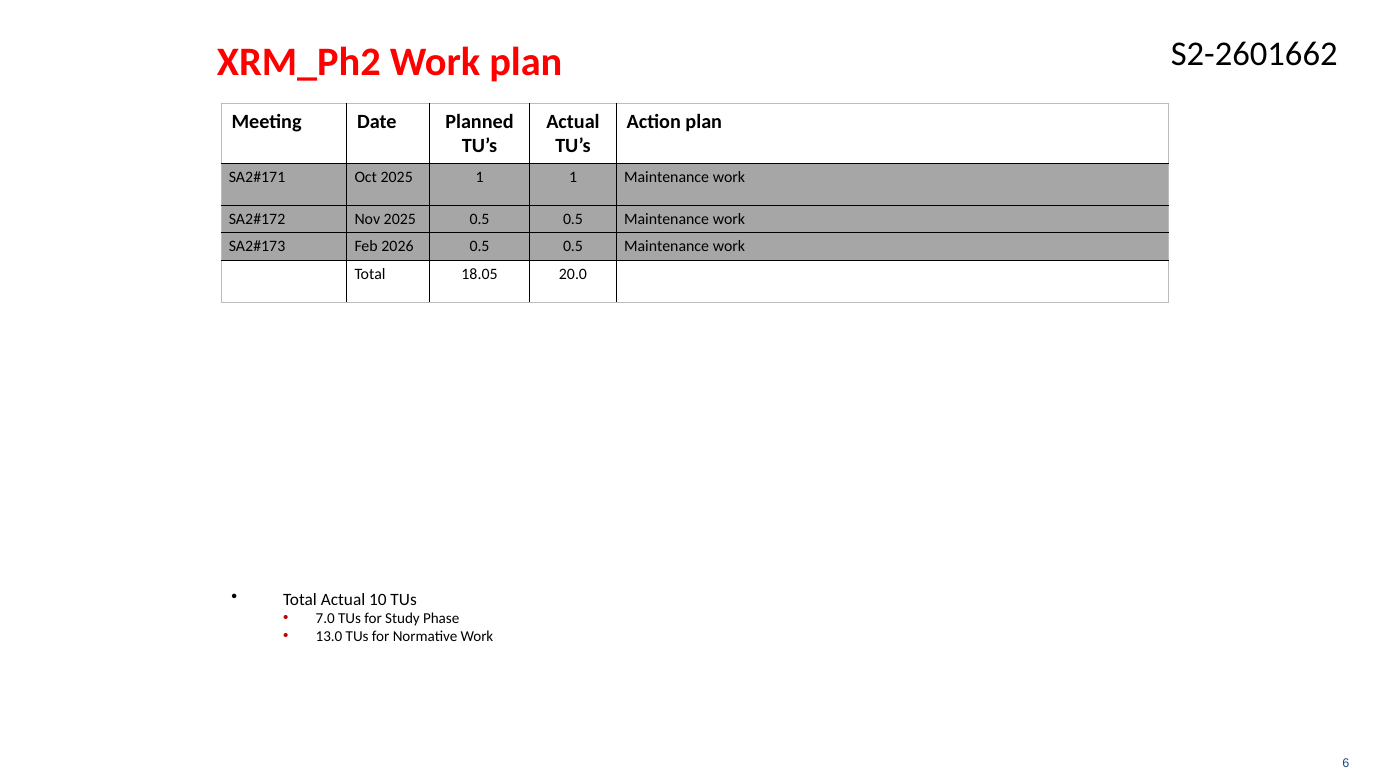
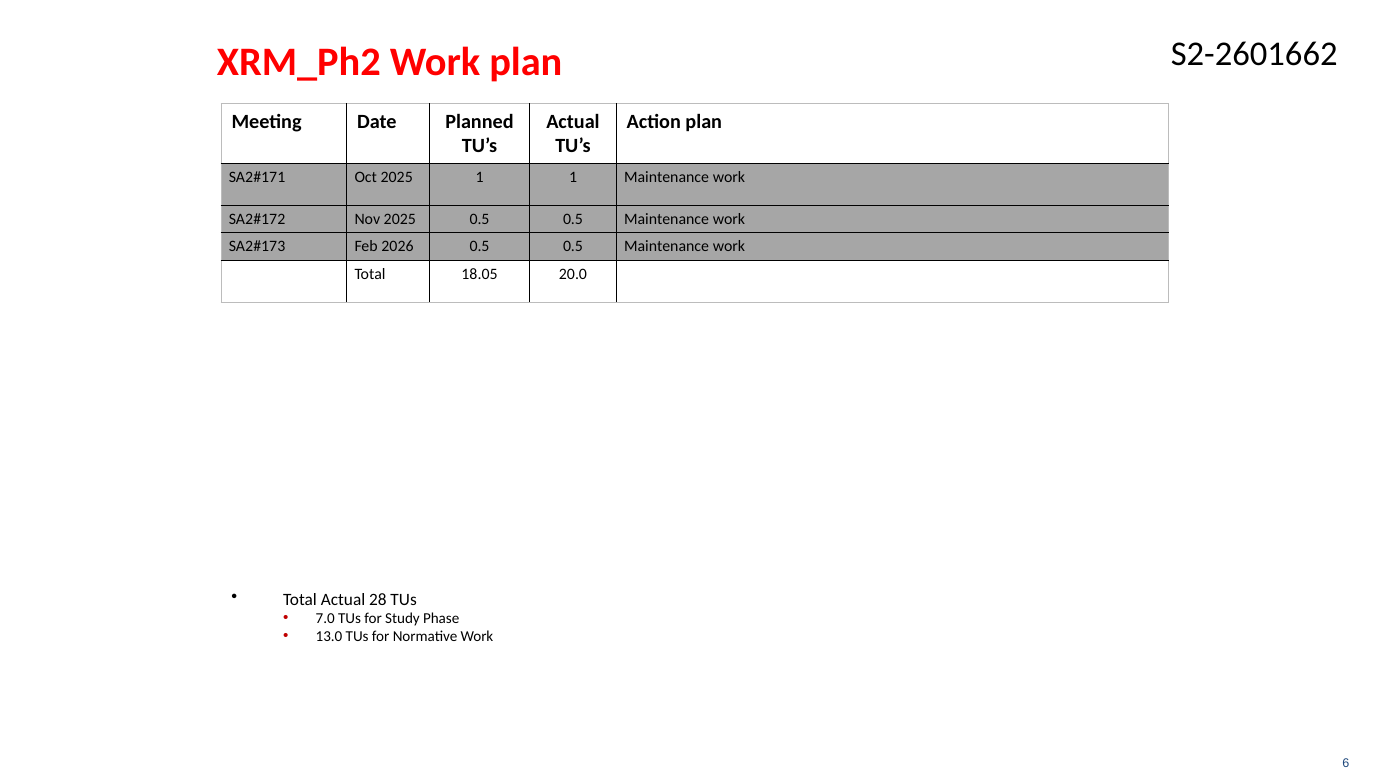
10: 10 -> 28 (378, 599)
